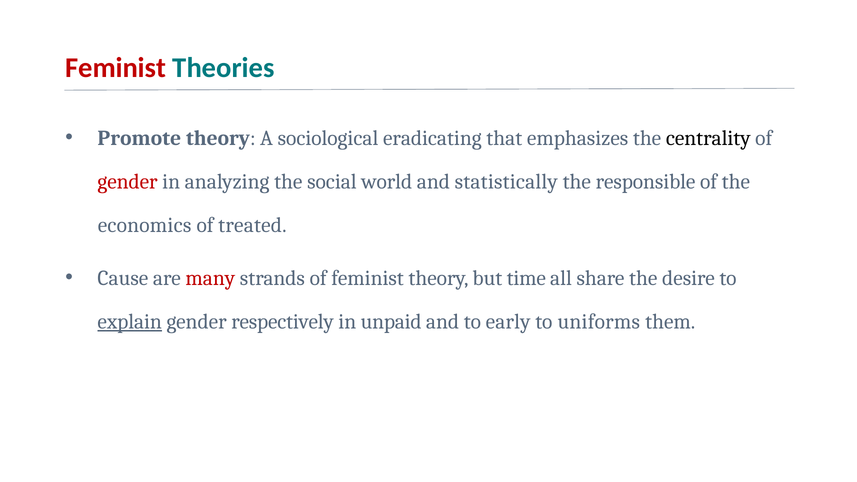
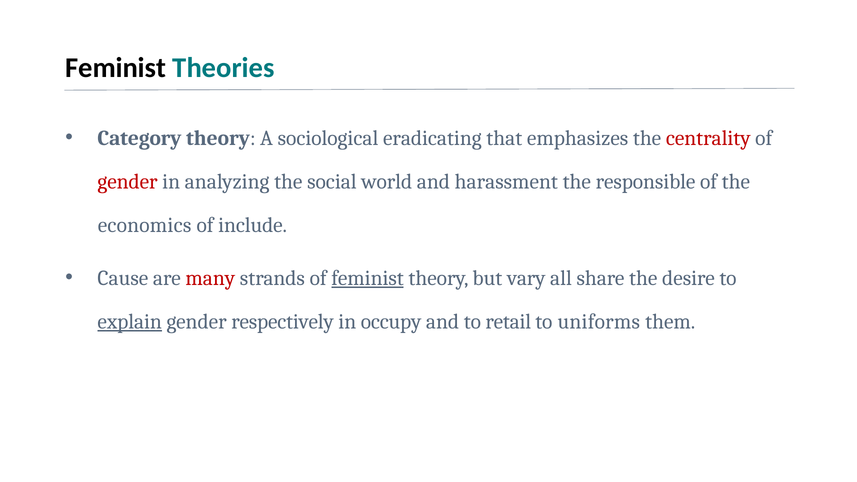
Feminist colour: red -> black (116, 68)
Promote: Promote -> Category (139, 138)
centrality colour: black -> red (708, 138)
statistically: statistically -> harassment (506, 182)
treated: treated -> include (253, 225)
feminist underline: none -> present (368, 278)
time: time -> vary (526, 278)
unpaid: unpaid -> occupy (391, 322)
early: early -> retail (508, 322)
